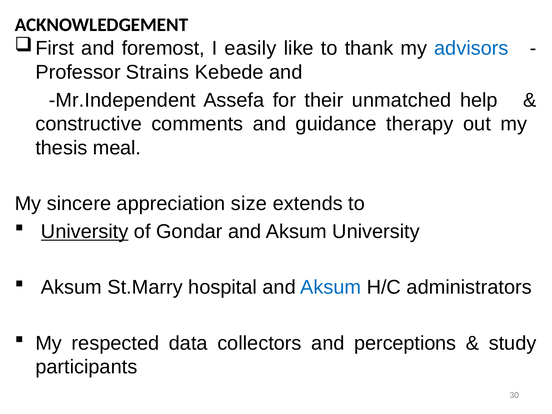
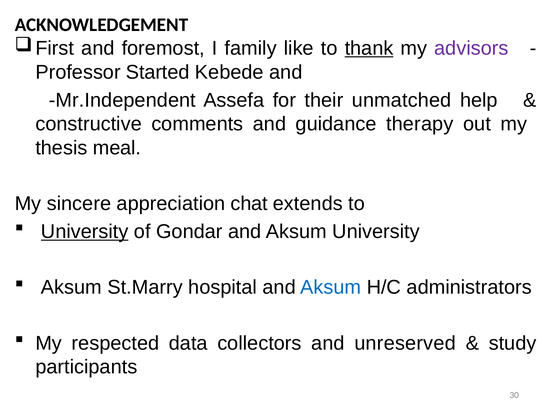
easily: easily -> family (251, 48)
thank underline: none -> present (369, 48)
advisors colour: blue -> purple (471, 48)
Strains: Strains -> Started (158, 72)
size: size -> chat (249, 204)
perceptions: perceptions -> unreserved (405, 343)
